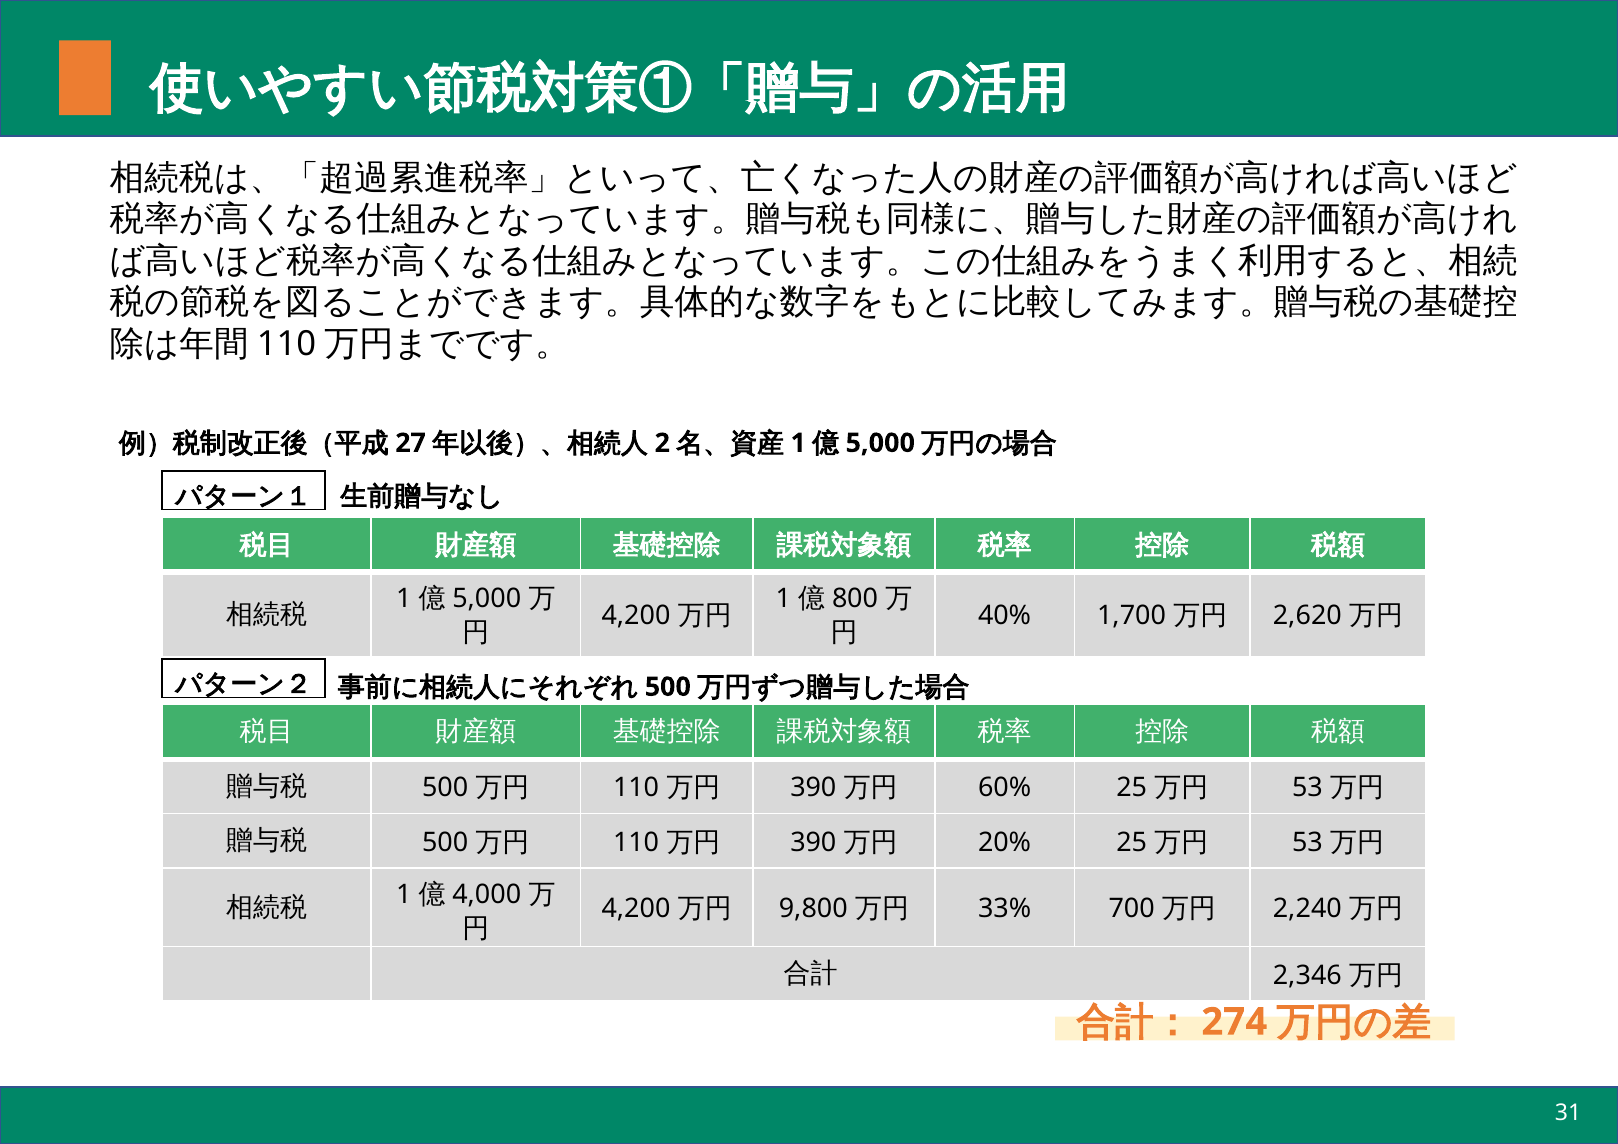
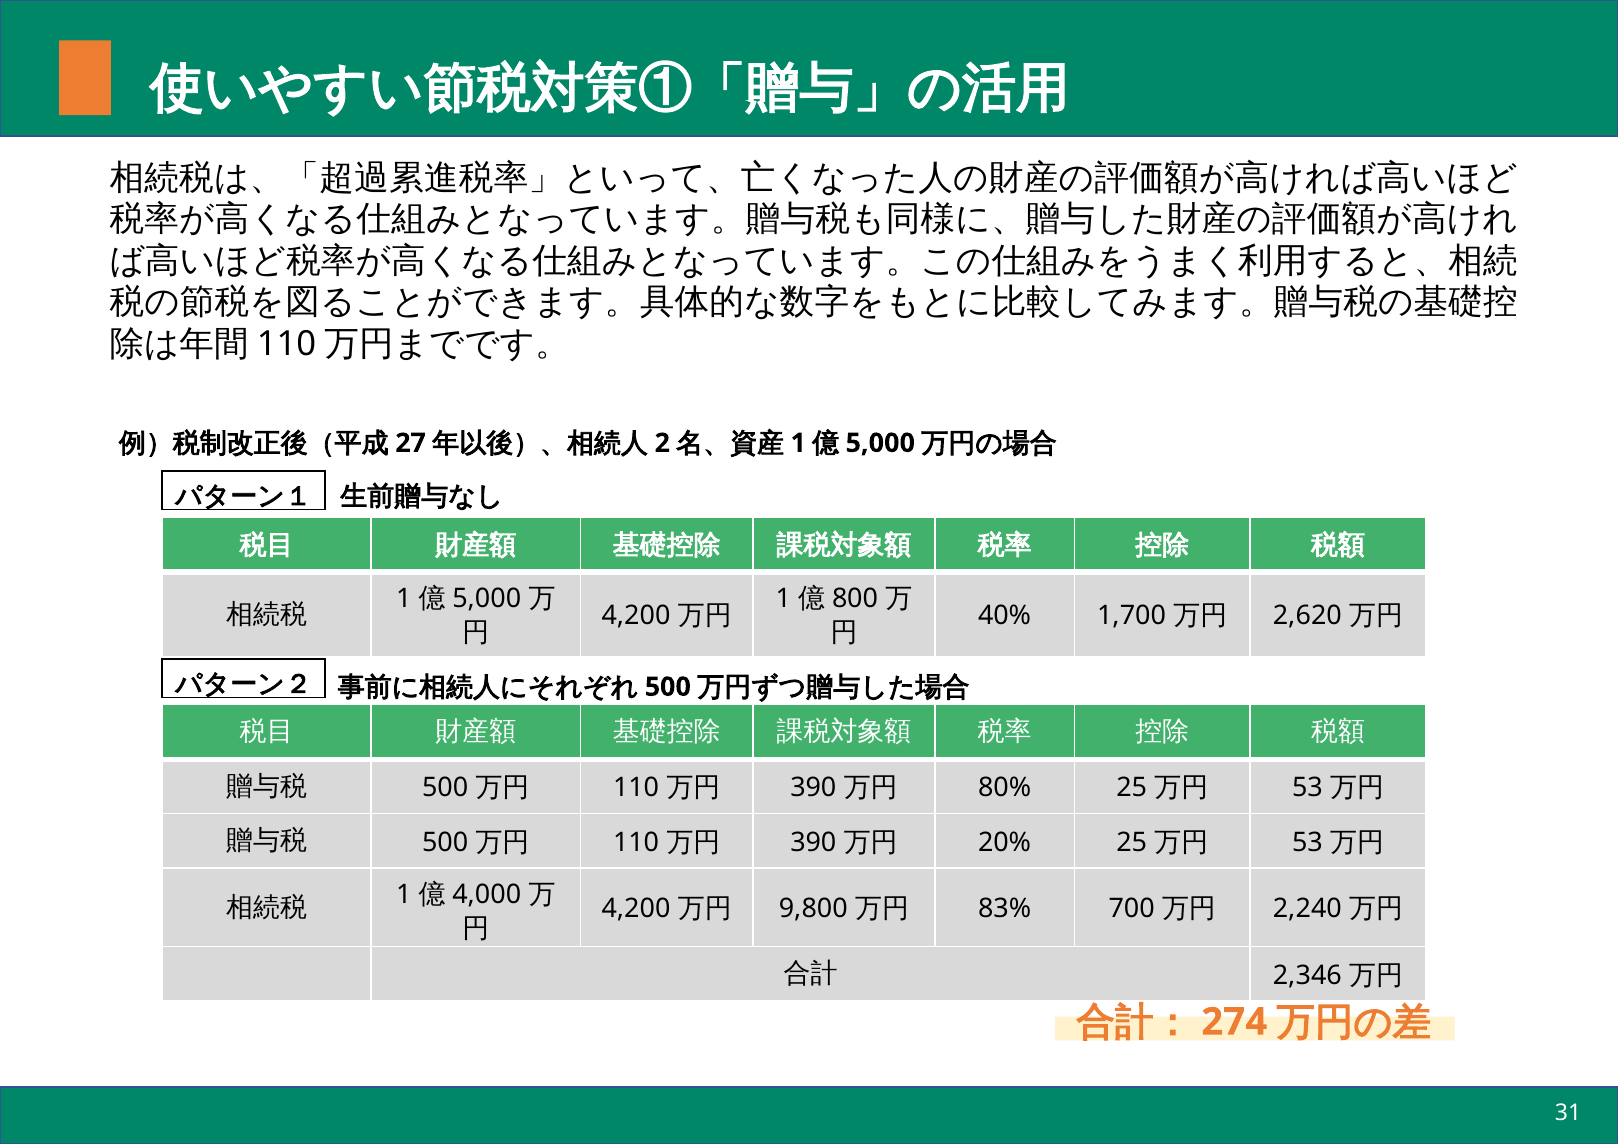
60%: 60% -> 80% (1005, 788)
33%: 33% -> 83% (1005, 909)
